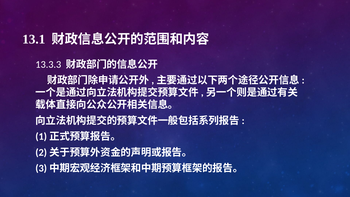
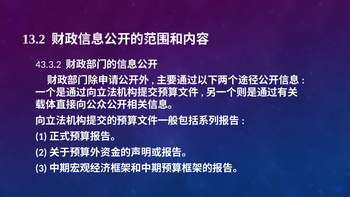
13.1: 13.1 -> 13.2 (34, 39)
13.3.3: 13.3.3 -> 43.3.2 (48, 64)
